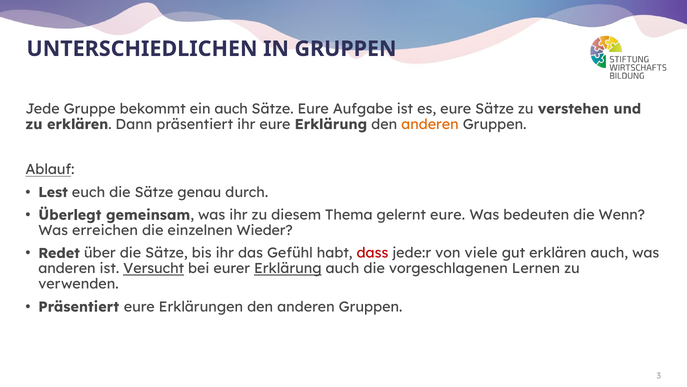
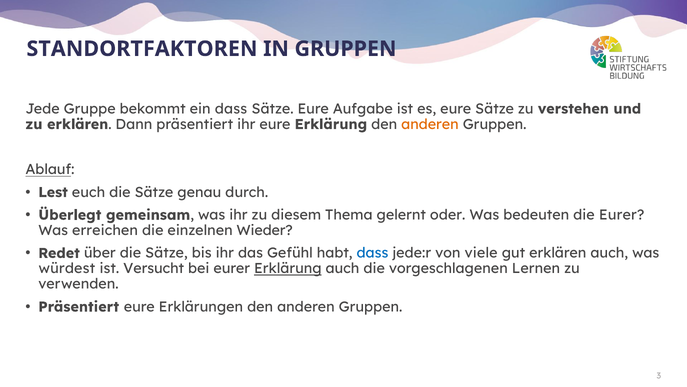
UNTERSCHIEDLICHEN: UNTERSCHIEDLICHEN -> STANDORTFAKTOREN (142, 49)
ein auch: auch -> dass (231, 109)
gelernt eure: eure -> oder (448, 215)
die Wenn: Wenn -> Eurer (622, 215)
dass colour: red -> blue (372, 253)
anderen: anderen -> würdest (67, 268)
Versucht underline: present -> none (154, 268)
